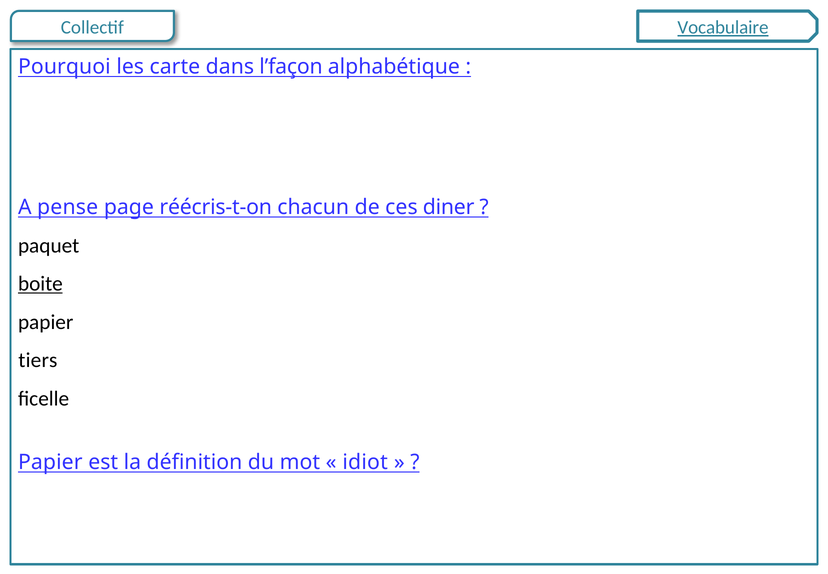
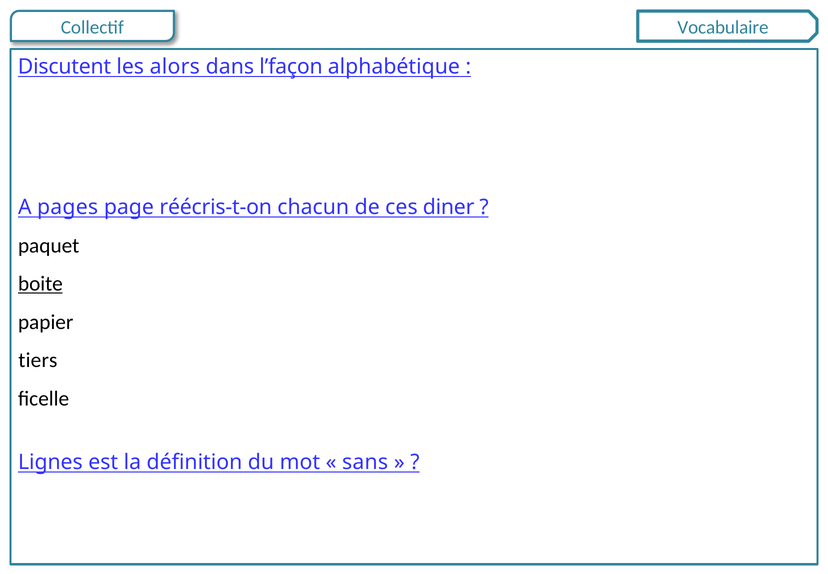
Vocabulaire underline: present -> none (723, 27)
Pourquoi: Pourquoi -> Discutent (65, 67)
carte: carte -> alors (175, 67)
pense: pense -> pages (68, 207)
Papier: Papier -> Lignes (50, 462)
idiot: idiot -> sans (365, 462)
